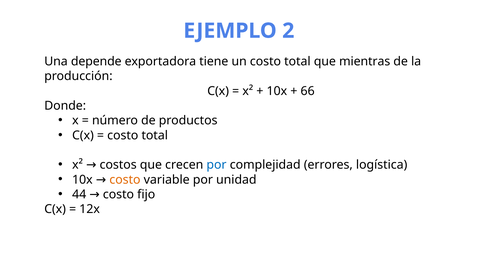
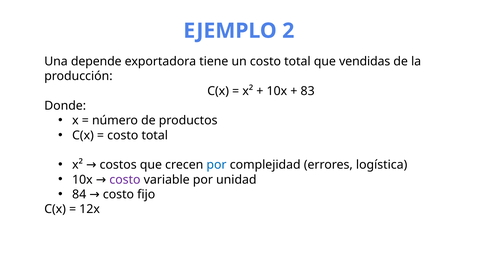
mientras: mientras -> vendidas (365, 61)
66: 66 -> 83 (308, 91)
costo colour: orange -> purple (125, 179)
44: 44 -> 84 (79, 194)
